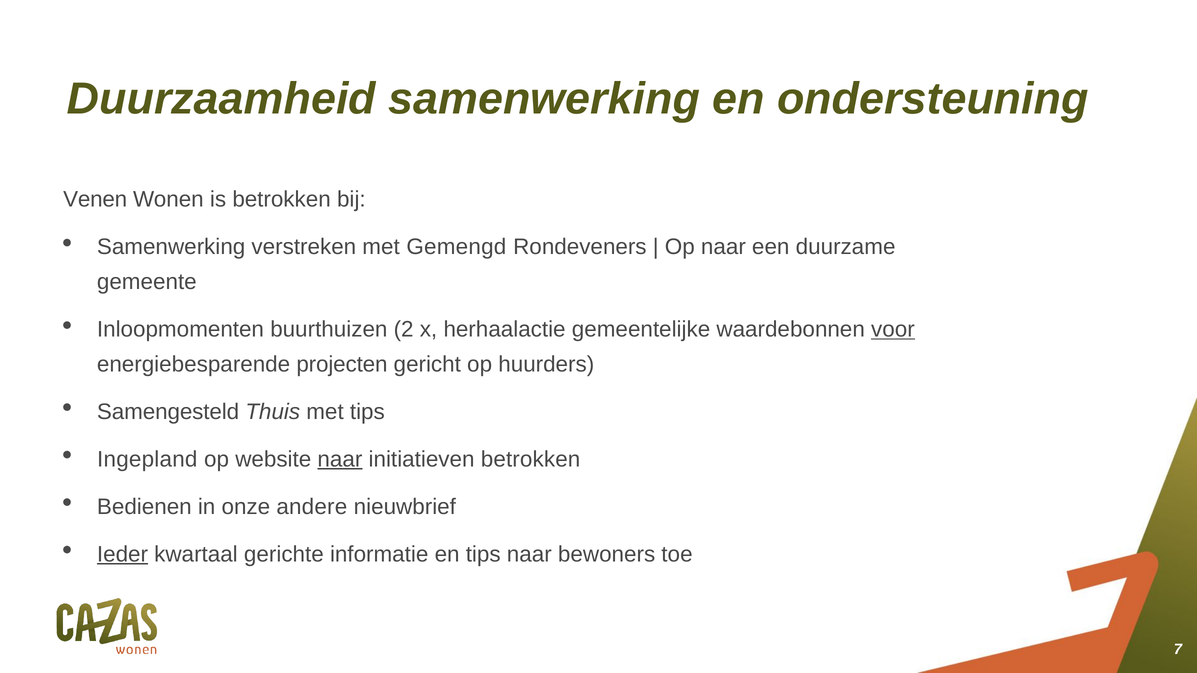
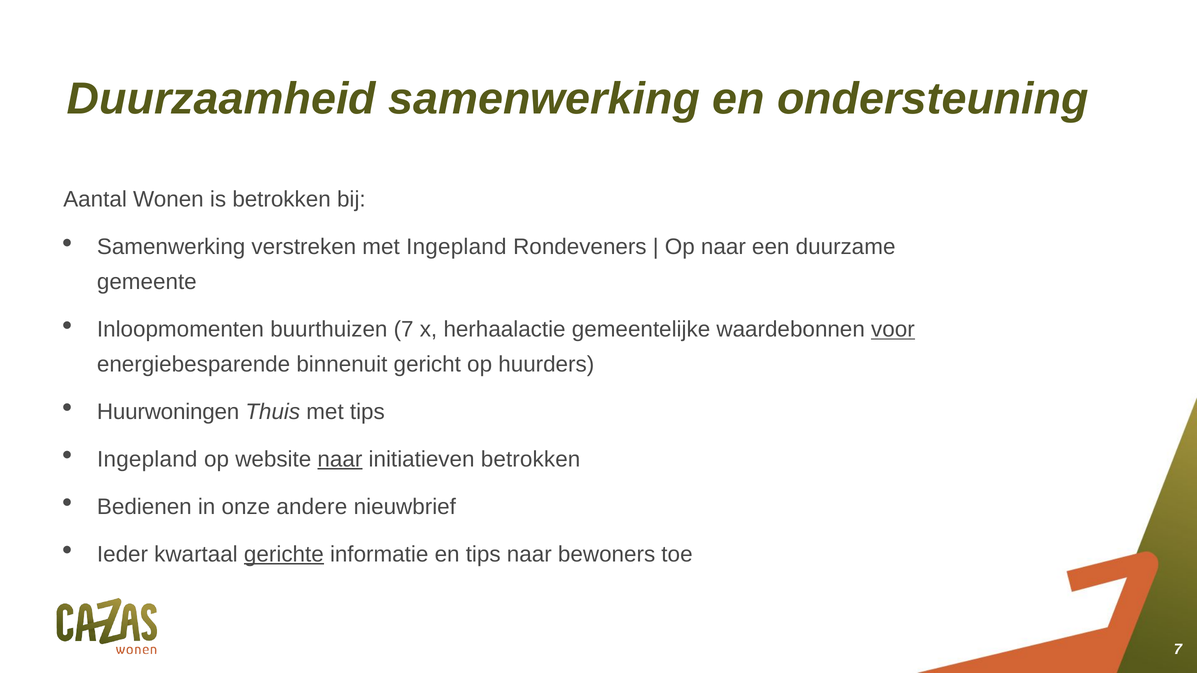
Venen: Venen -> Aantal (95, 200)
met Gemengd: Gemengd -> Ingepland (456, 247)
buurthuizen 2: 2 -> 7 (404, 329)
projecten: projecten -> binnenuit (342, 364)
Samengesteld: Samengesteld -> Huurwoningen (168, 412)
Ieder underline: present -> none (122, 554)
gerichte underline: none -> present (284, 554)
